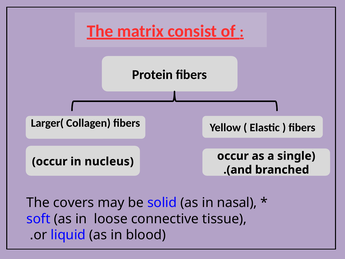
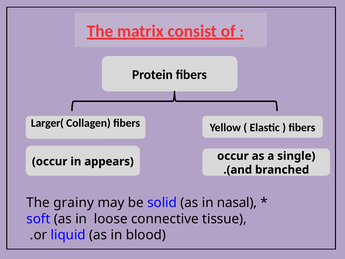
nucleus: nucleus -> appears (107, 161)
covers: covers -> grainy (74, 203)
